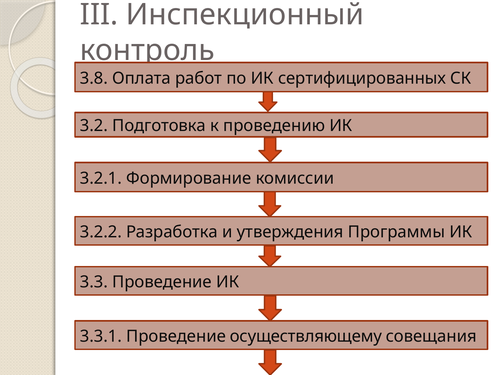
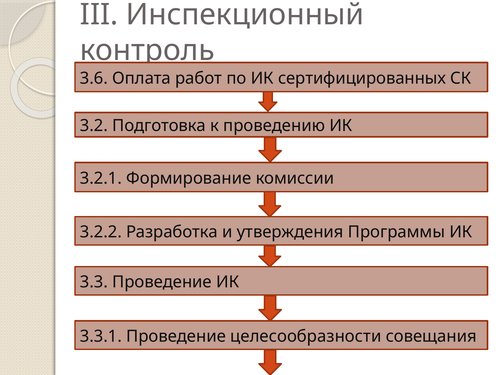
3.8: 3.8 -> 3.6 (94, 78)
осуществляющему: осуществляющему -> целесообразности (306, 336)
